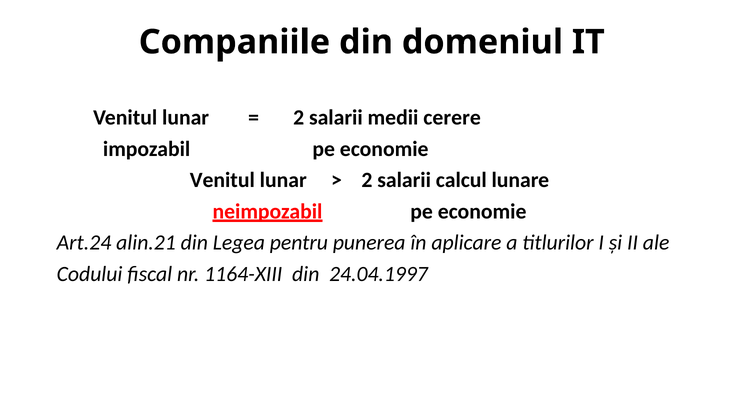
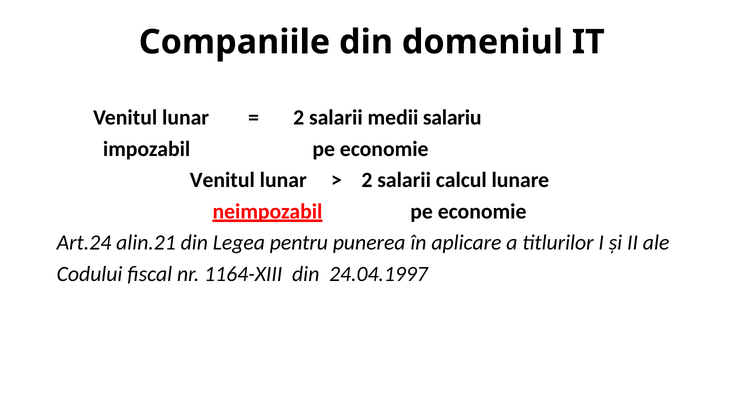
cerere: cerere -> salariu (452, 118)
